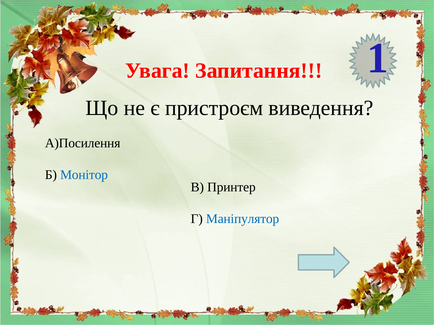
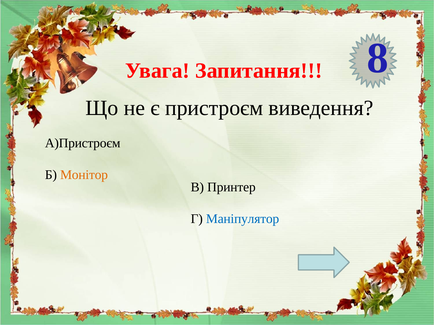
1: 1 -> 8 (378, 58)
А)Посилення: А)Посилення -> А)Пристроєм (83, 143)
Монітор colour: blue -> orange (84, 175)
